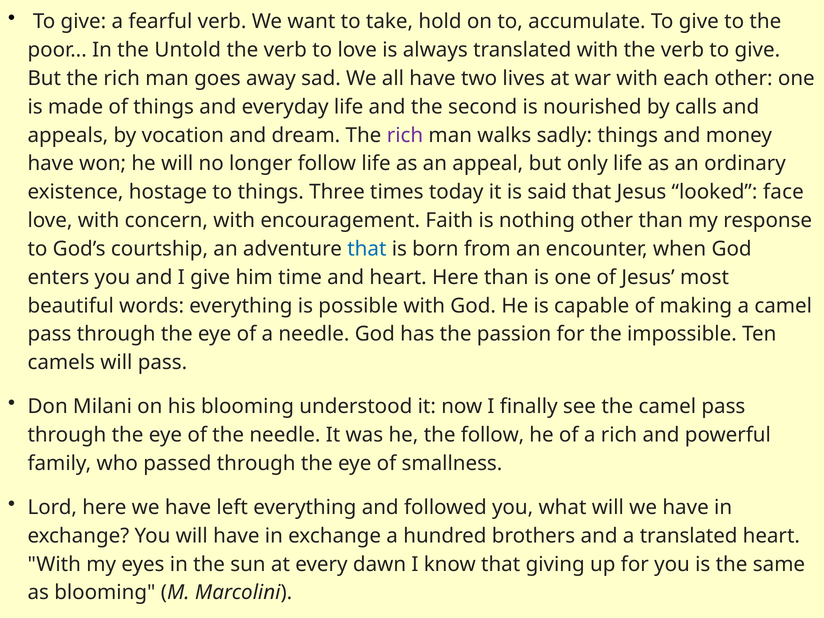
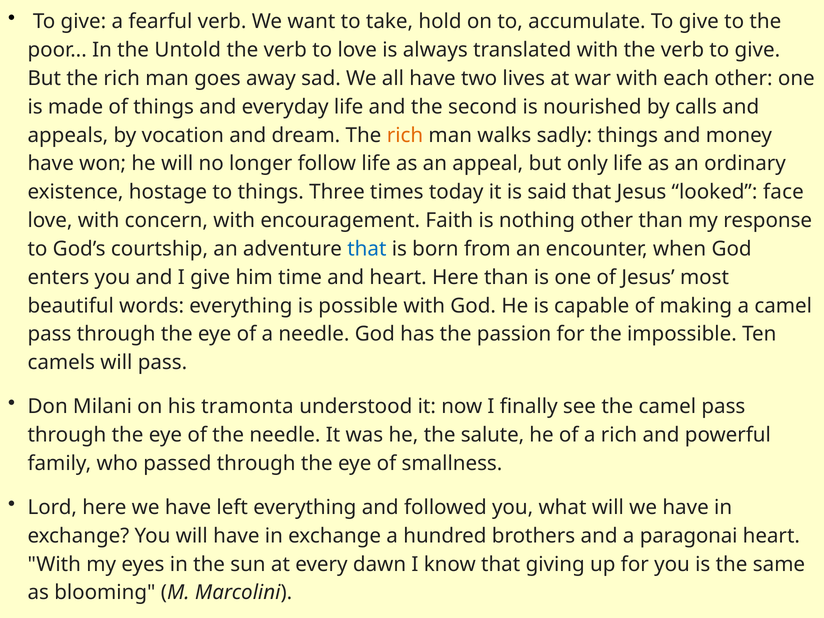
rich colour: purple -> orange (405, 135)
his blooming: blooming -> tramonta (247, 407)
the follow: follow -> salute (492, 435)
a translated: translated -> paragonai (689, 536)
